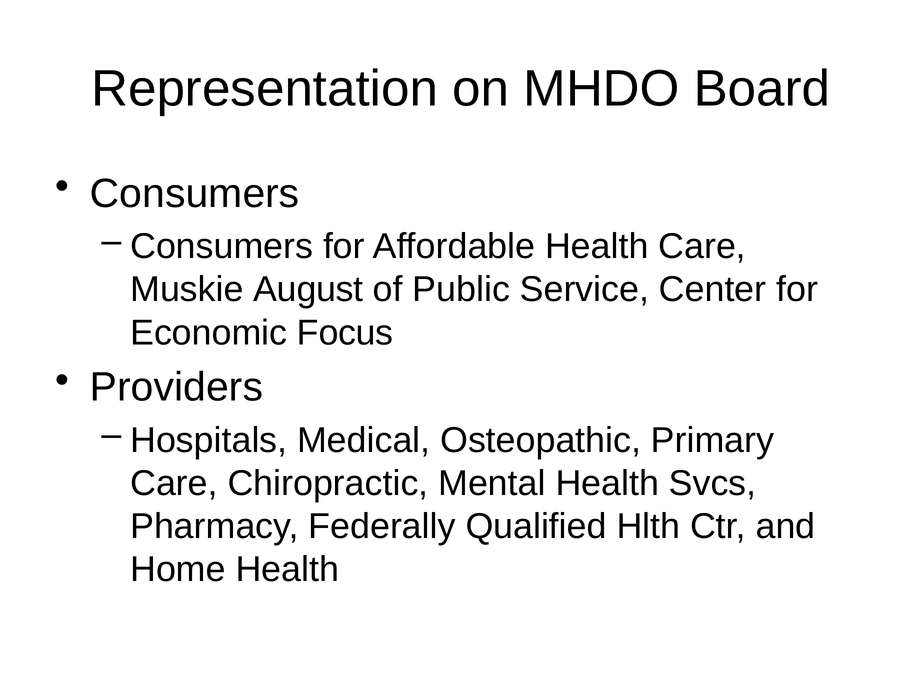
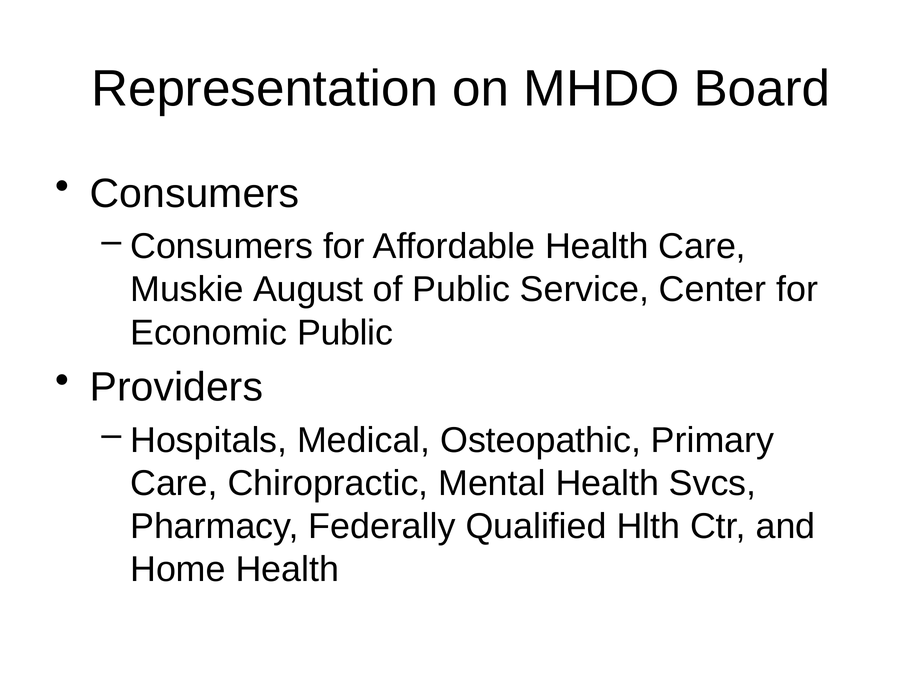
Economic Focus: Focus -> Public (345, 332)
